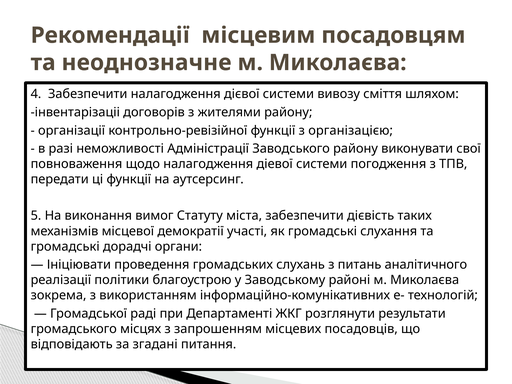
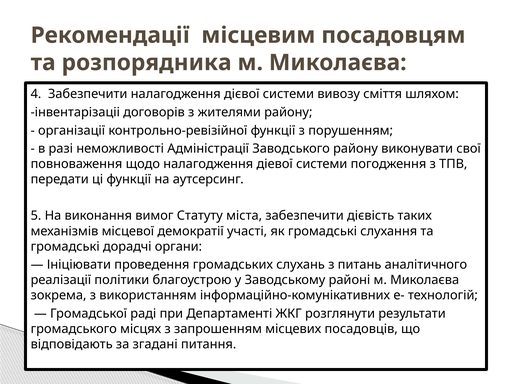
неоднозначне: неоднозначне -> розпорядника (147, 63)
організацією: організацією -> порушенням (351, 130)
